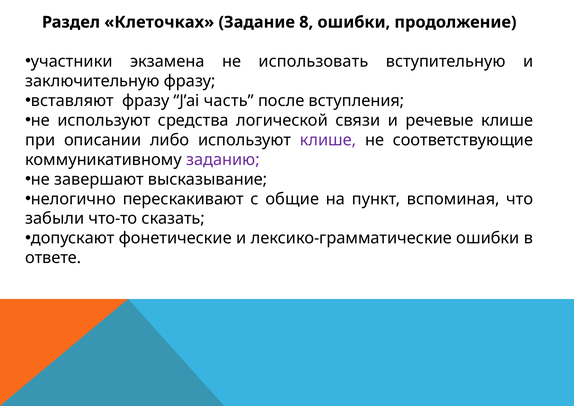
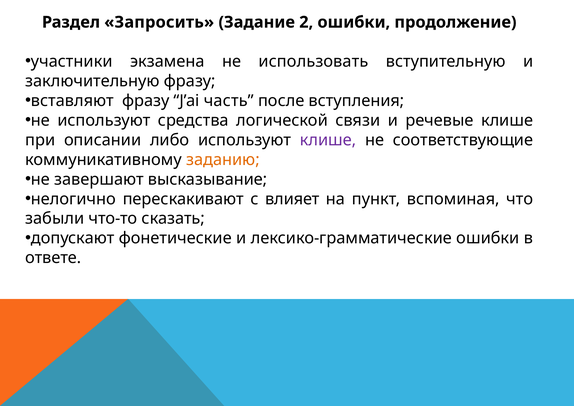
Клеточках: Клеточках -> Запросить (159, 22)
8: 8 -> 2 (306, 22)
заданию colour: purple -> orange (223, 160)
общие: общие -> влияет (292, 199)
